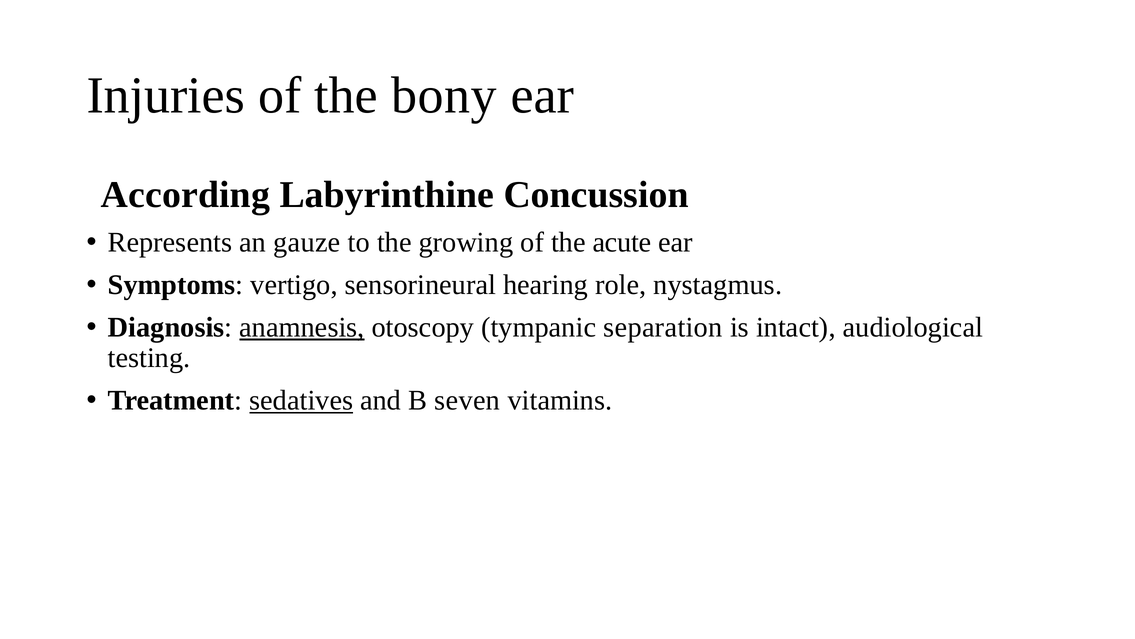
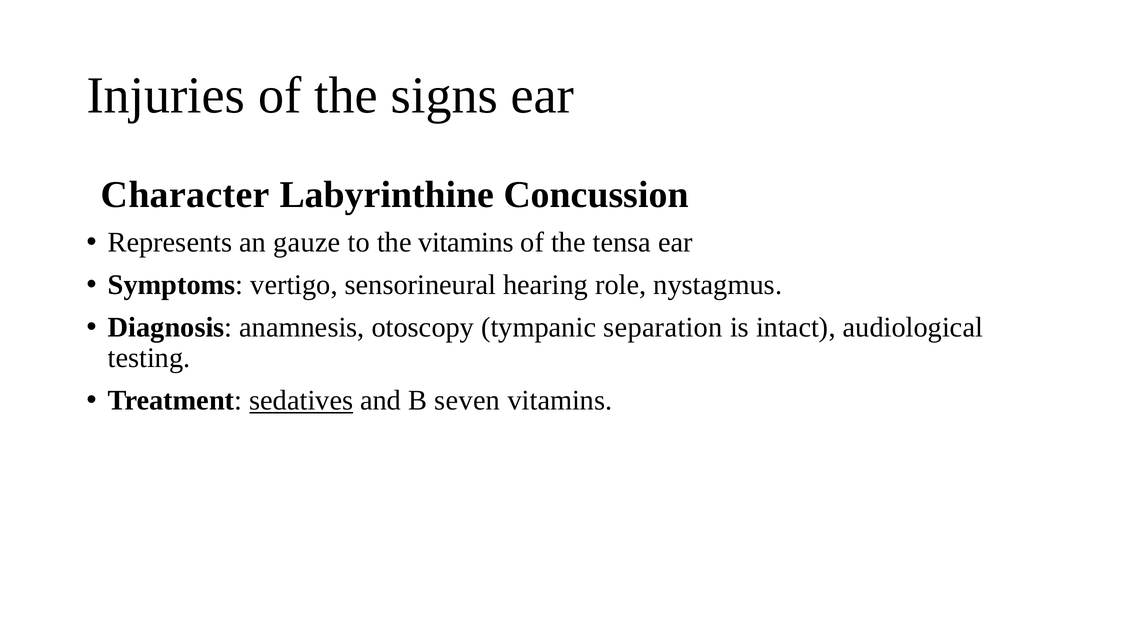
bony: bony -> signs (444, 95)
According: According -> Character (185, 194)
the growing: growing -> vitamins (466, 242)
acute: acute -> tensa (622, 242)
anamnesis underline: present -> none (302, 327)
